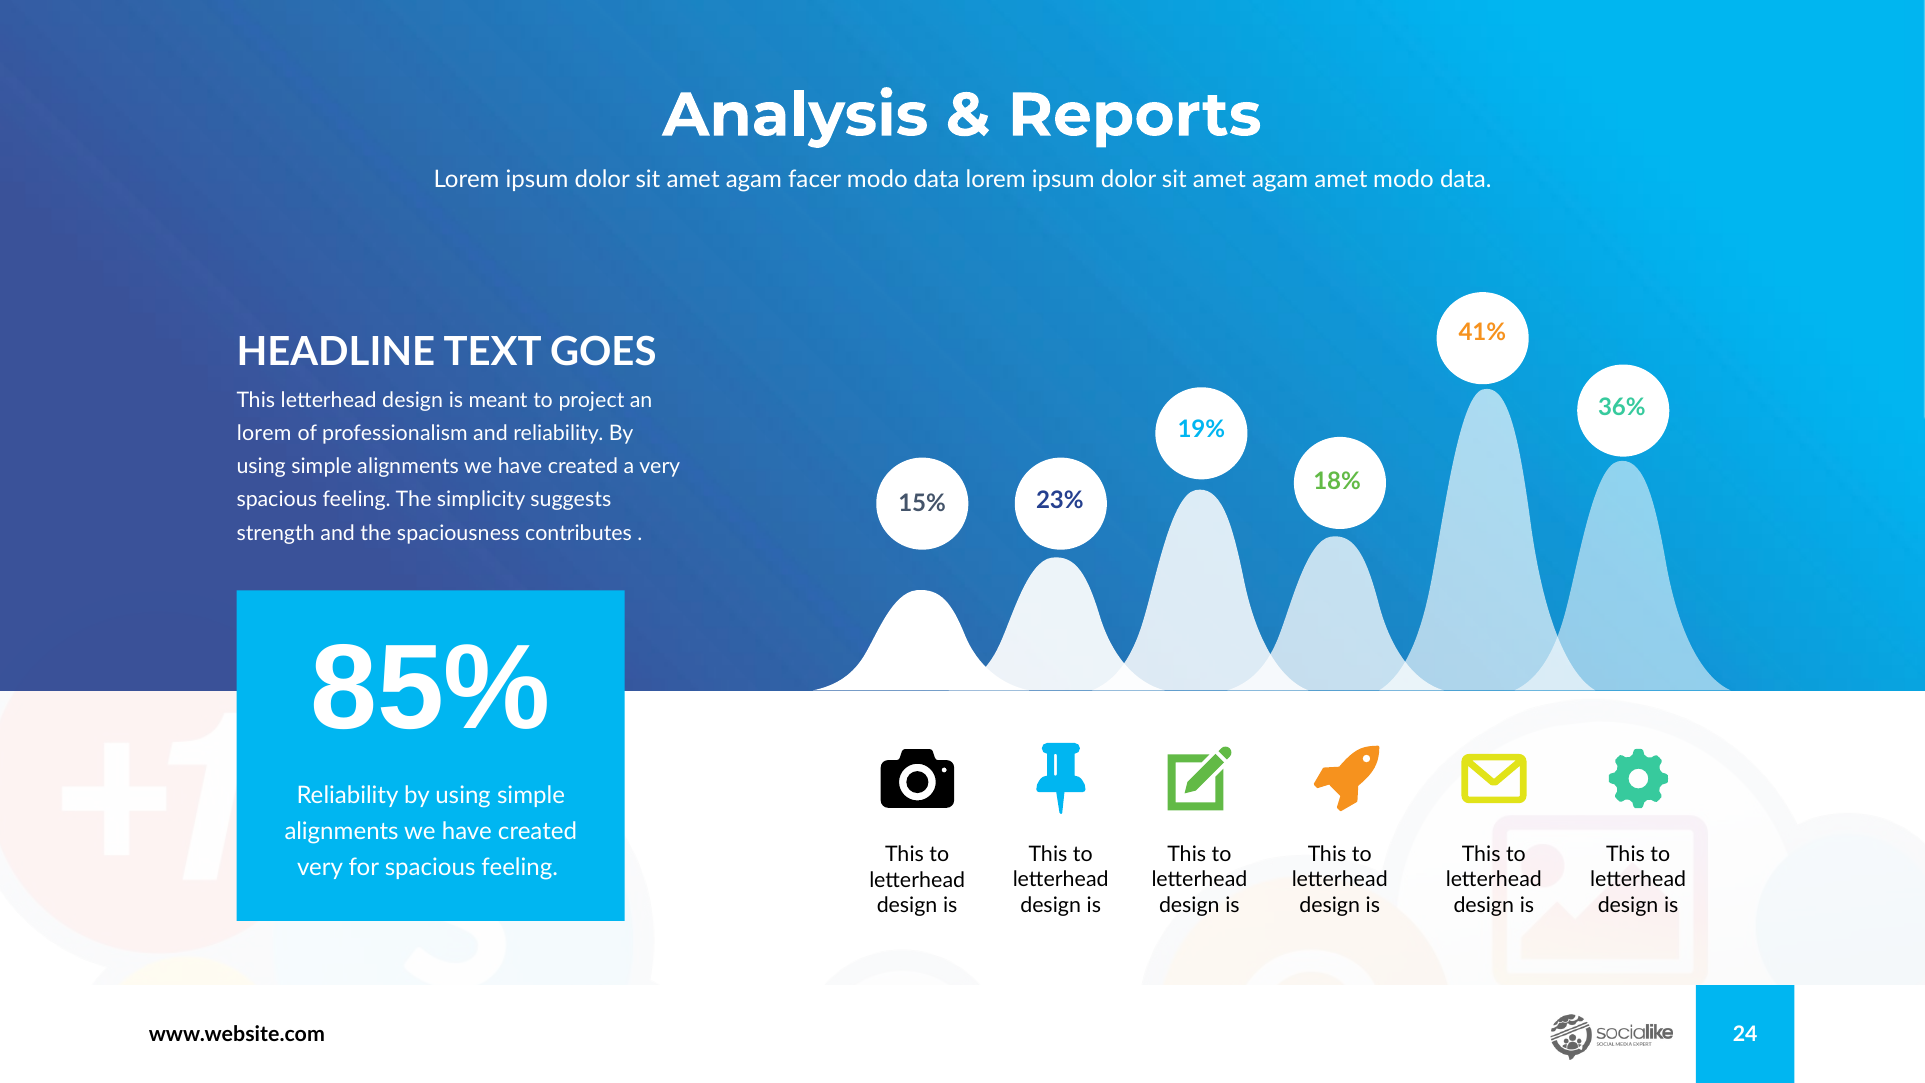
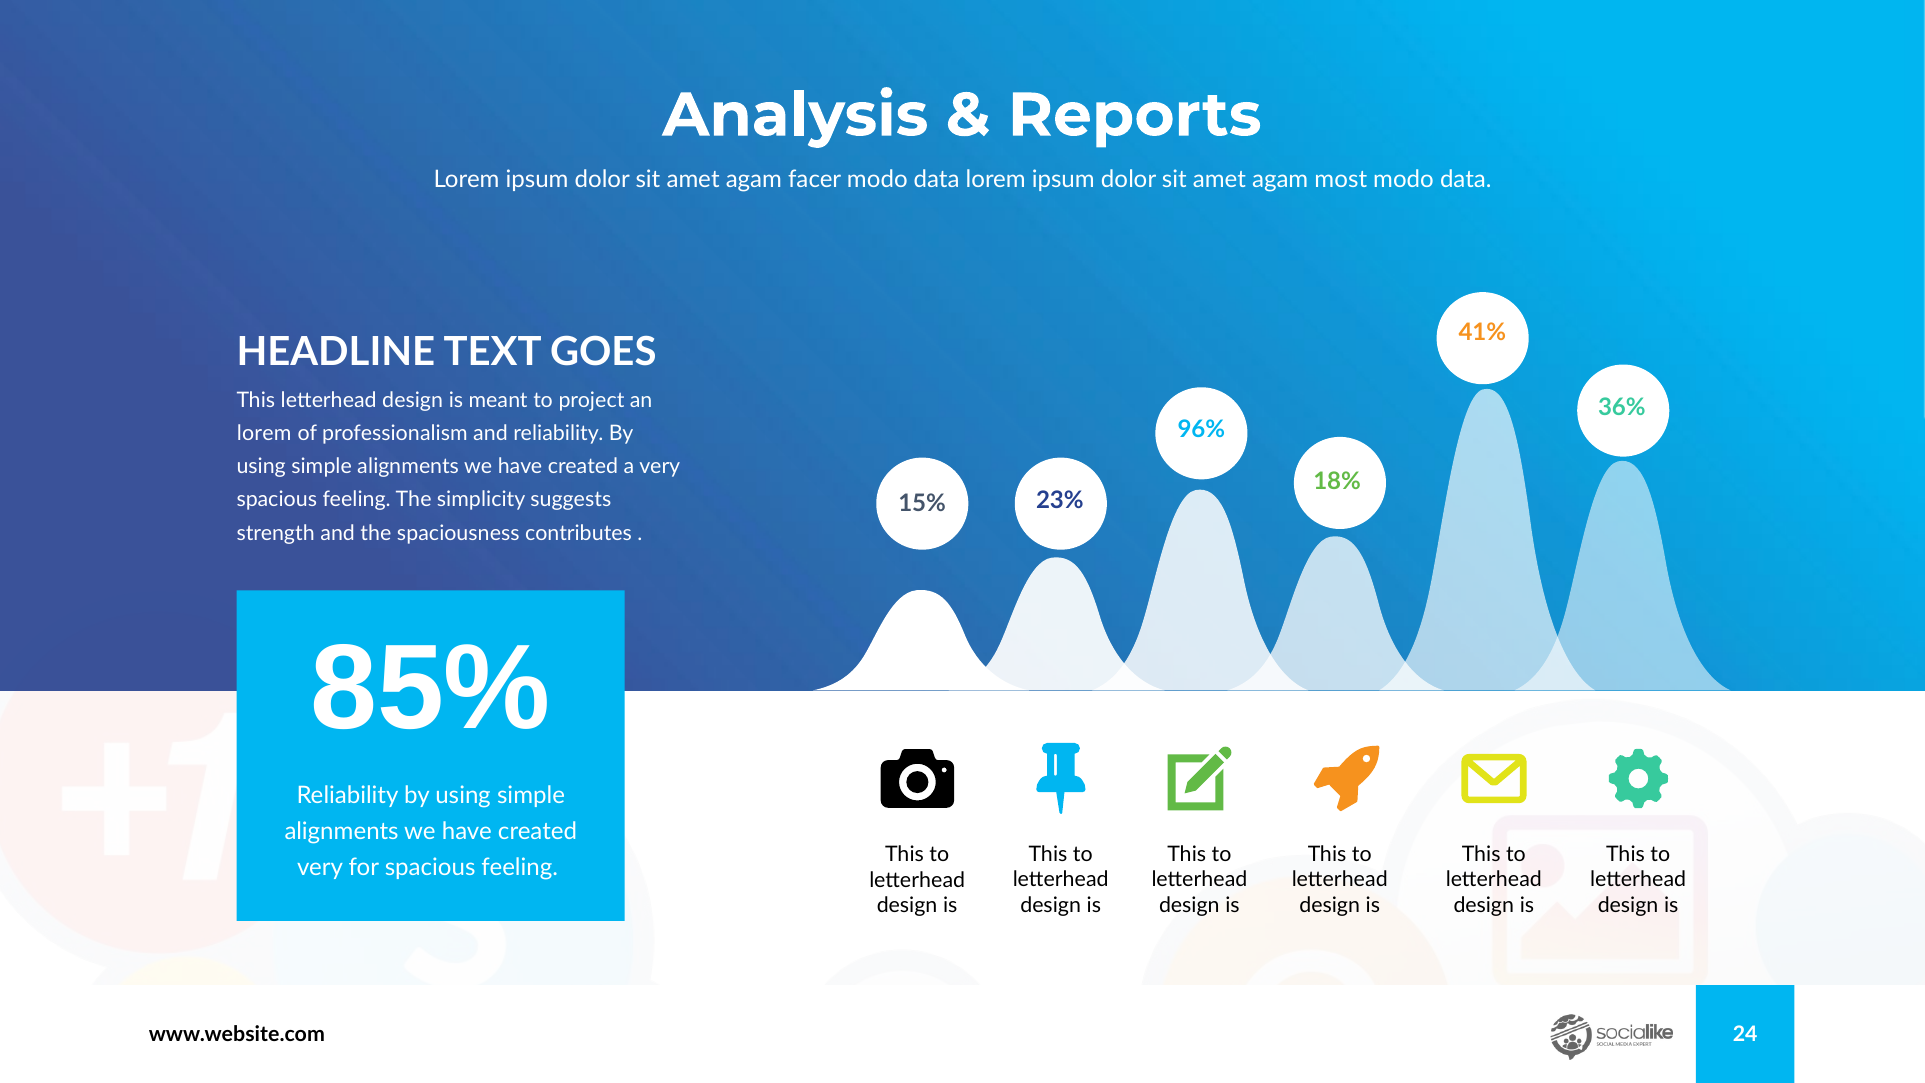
agam amet: amet -> most (1341, 179)
19%: 19% -> 96% (1201, 429)
